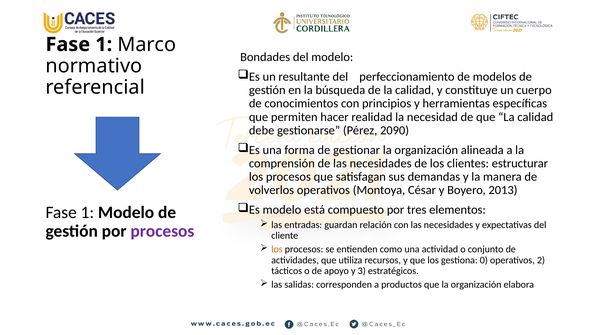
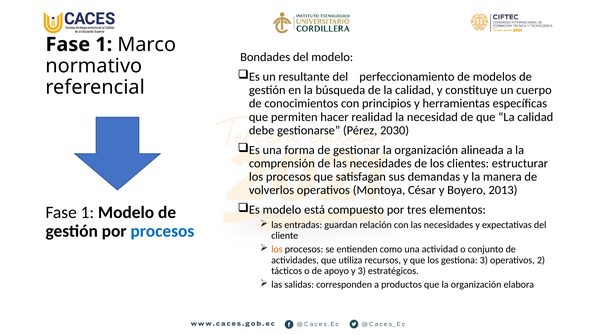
2090: 2090 -> 2030 (395, 130)
procesos colour: purple -> blue (162, 231)
gestiona 0: 0 -> 3 (484, 260)
